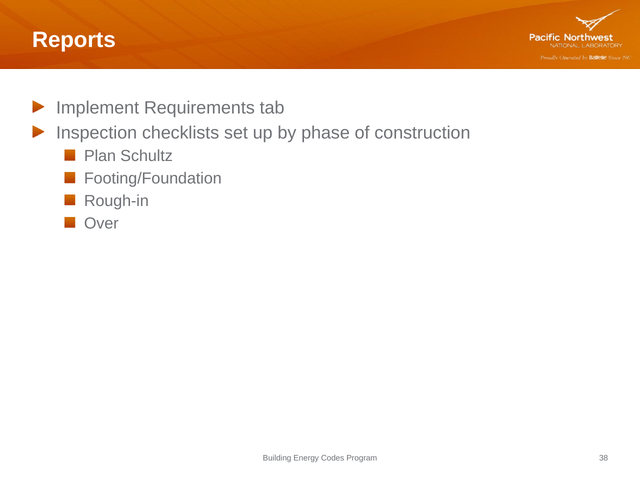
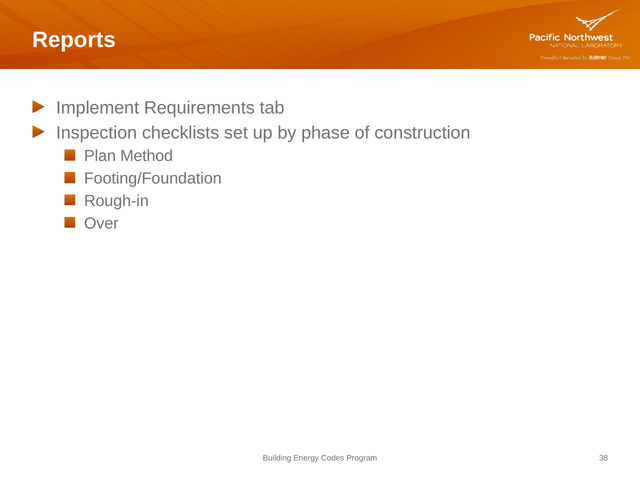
Schultz: Schultz -> Method (147, 156)
